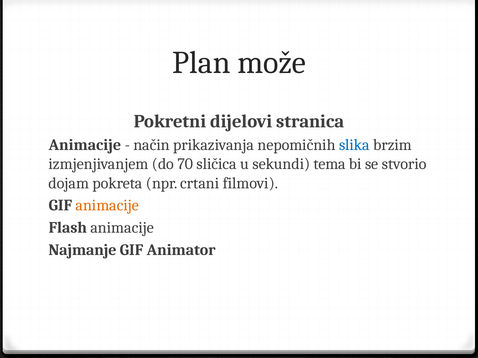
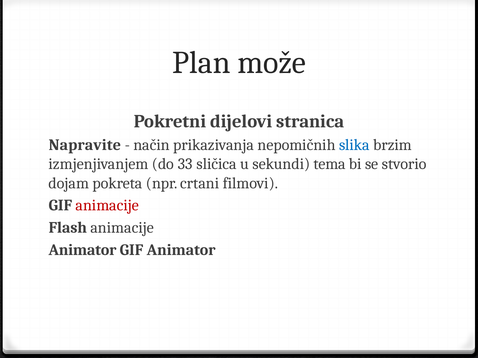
Animacije: Animacije -> Napravite (85, 145)
70: 70 -> 33 (185, 164)
animacije colour: orange -> red (107, 206)
Najmanje: Najmanje -> Animator (82, 250)
